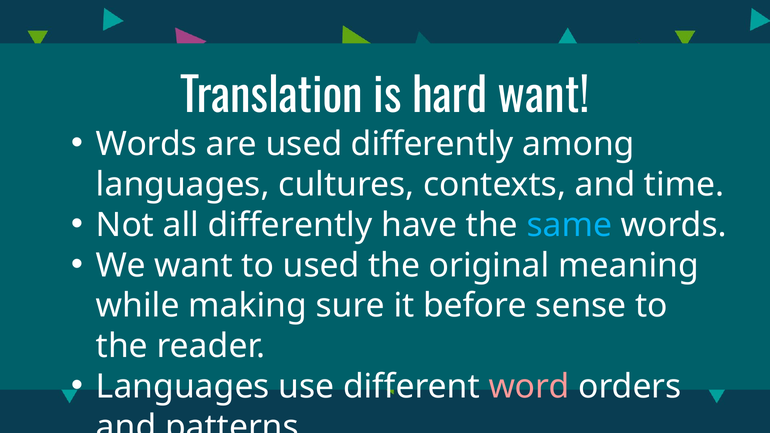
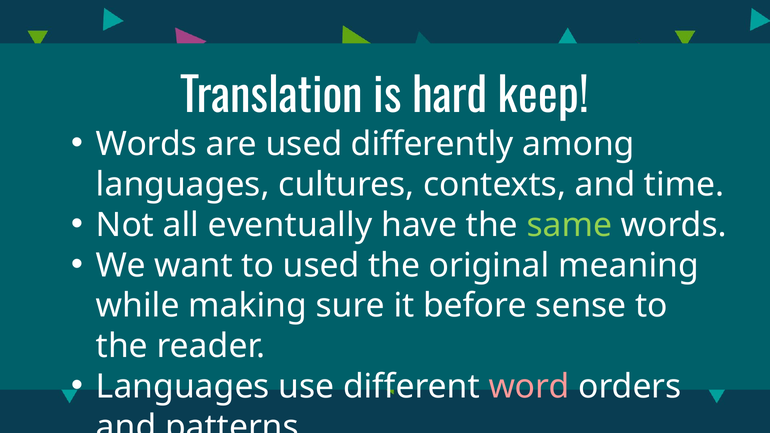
hard want: want -> keep (543, 97)
all differently: differently -> eventually (290, 225)
same colour: light blue -> light green (569, 225)
